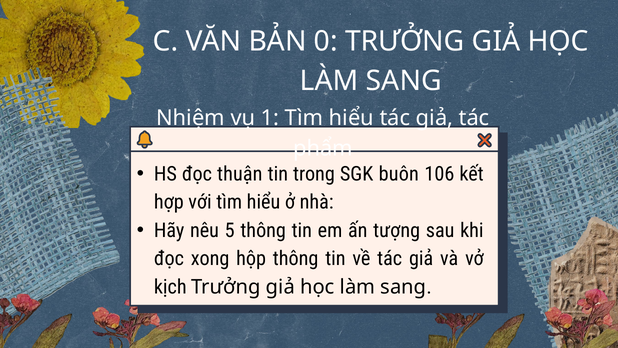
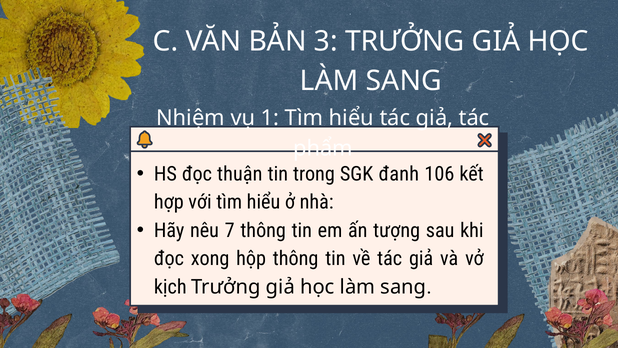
0: 0 -> 3 (326, 41)
buôn: buôn -> đanh (399, 174)
5: 5 -> 7 (230, 230)
